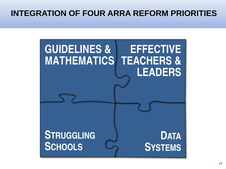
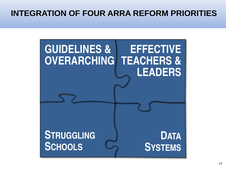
MATHEMATICS: MATHEMATICS -> OVERARCHING (80, 61)
